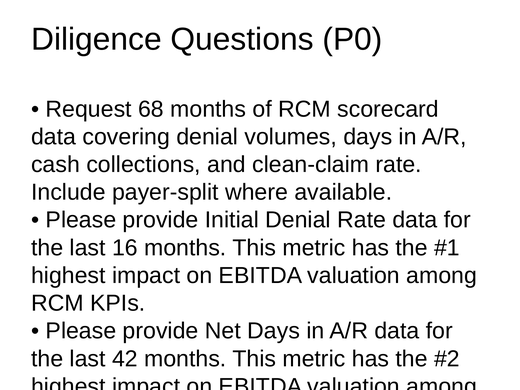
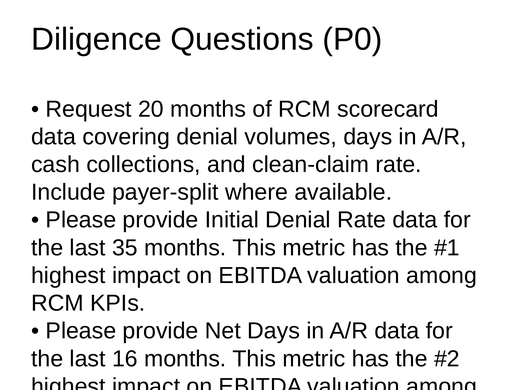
68: 68 -> 20 (151, 109)
16: 16 -> 35 (125, 248)
42: 42 -> 16 (125, 359)
